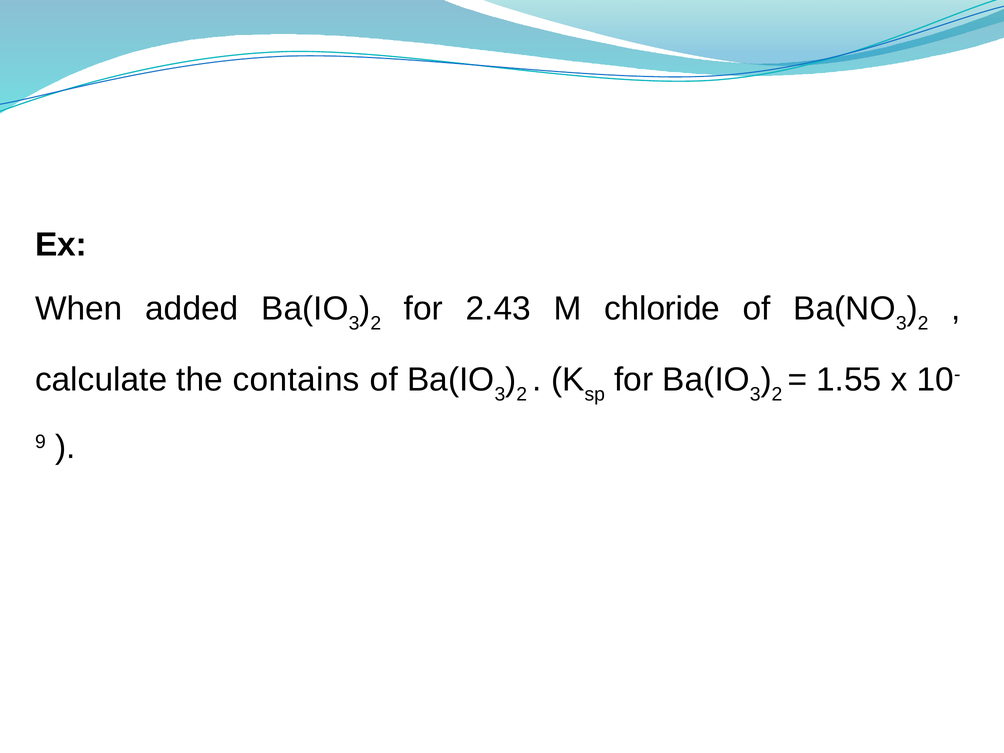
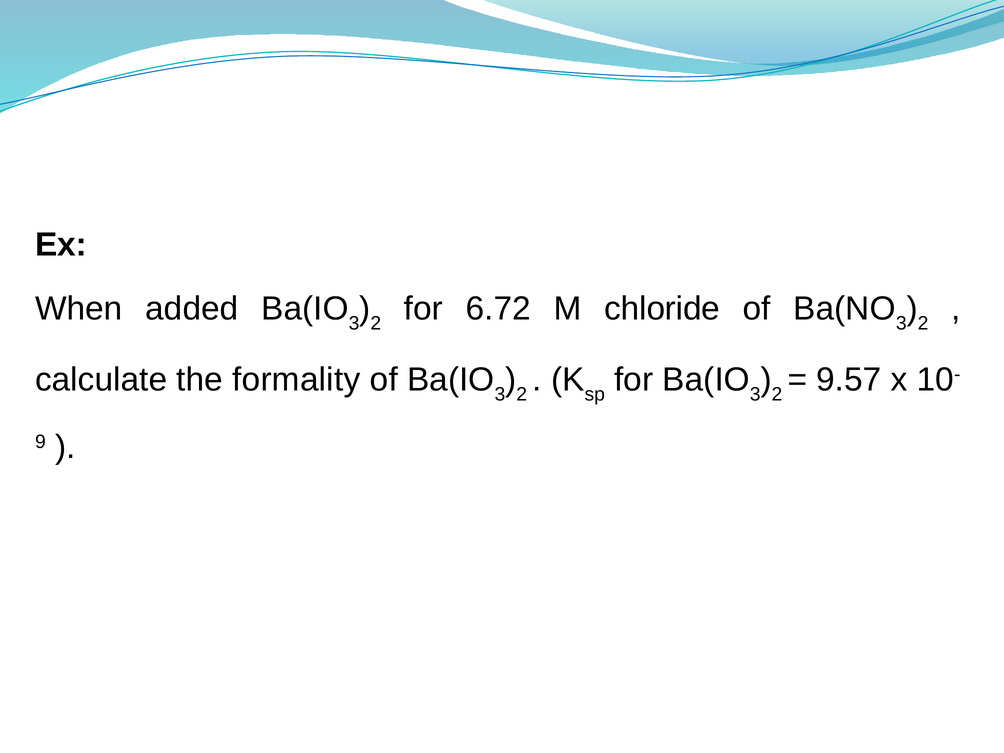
2.43: 2.43 -> 6.72 (498, 308)
contains: contains -> formality (296, 380)
1.55: 1.55 -> 9.57 (849, 380)
